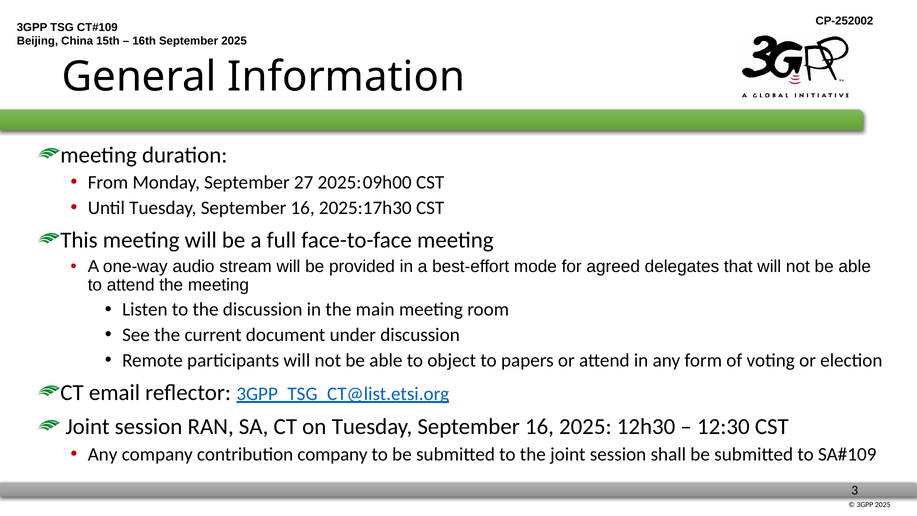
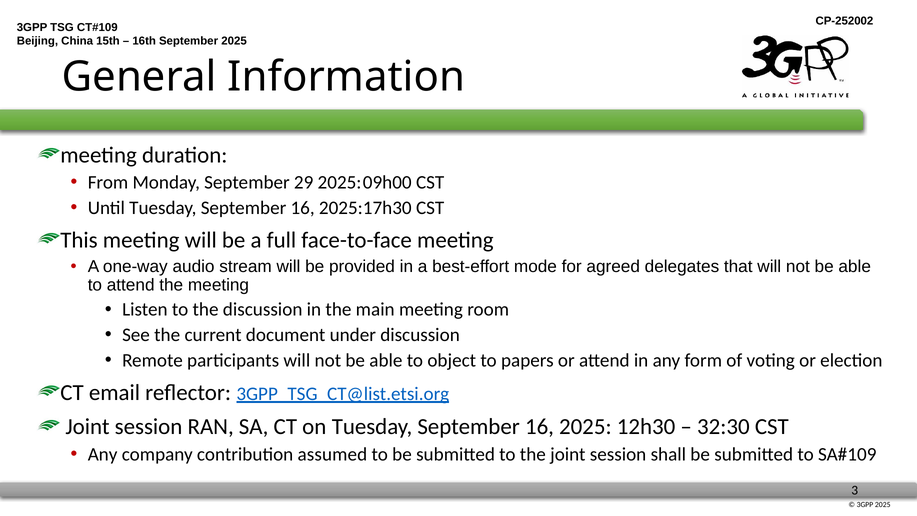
27: 27 -> 29 (304, 182)
12:30: 12:30 -> 32:30 (723, 427)
contribution company: company -> assumed (332, 454)
